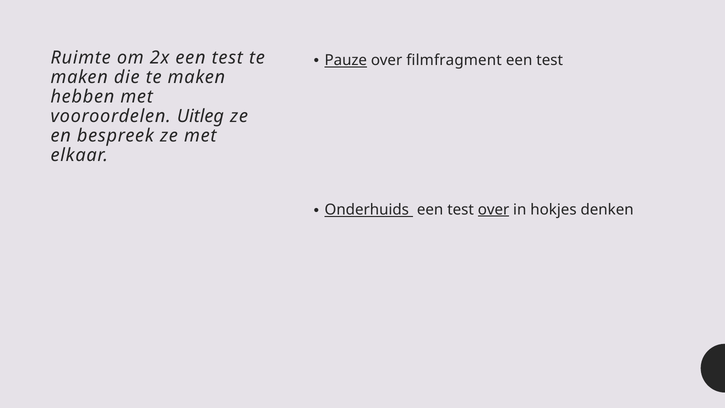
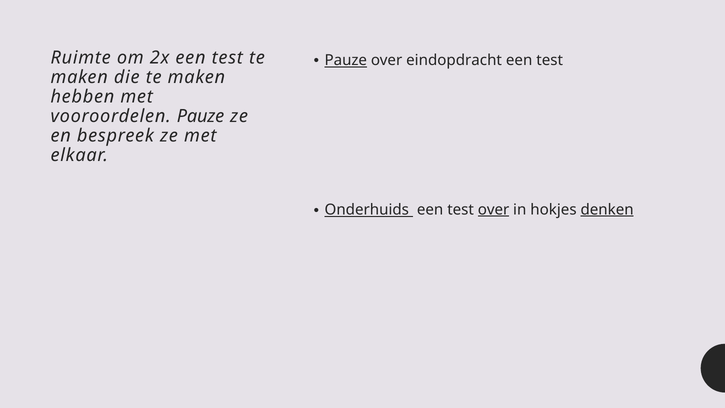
filmfragment: filmfragment -> eindopdracht (454, 60)
vooroordelen Uitleg: Uitleg -> Pauze (201, 116)
denken underline: none -> present (607, 210)
